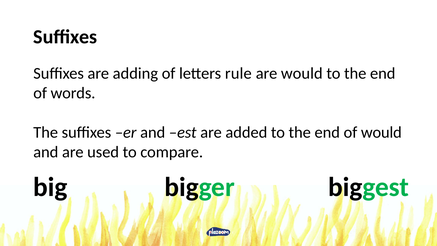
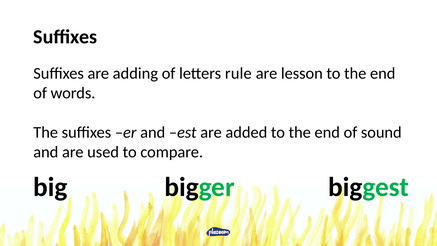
are would: would -> lesson (302, 73)
of would: would -> sound (381, 132)
